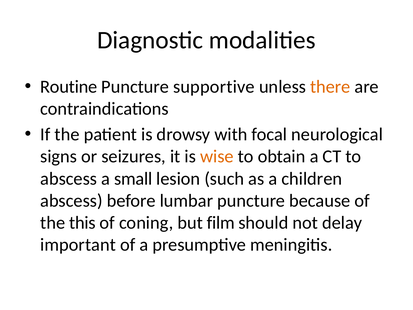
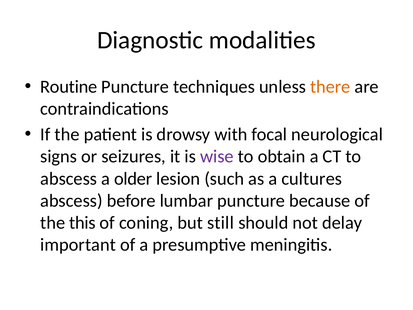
supportive: supportive -> techniques (214, 87)
wise colour: orange -> purple (217, 156)
small: small -> older (133, 179)
children: children -> cultures (312, 179)
film: film -> still (221, 223)
